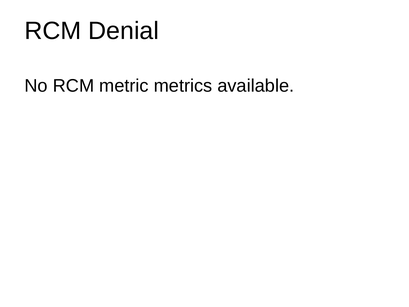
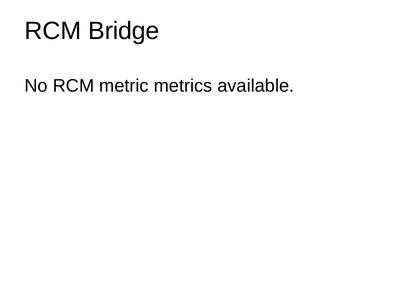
Denial: Denial -> Bridge (124, 31)
